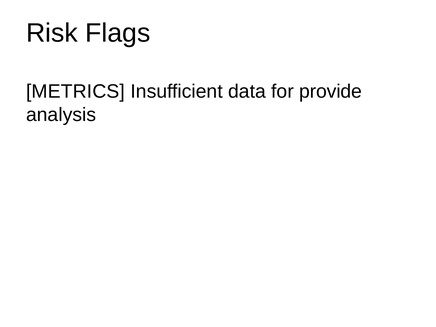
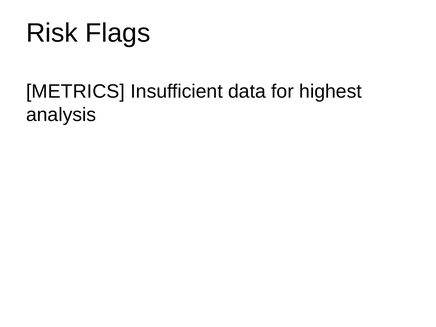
provide: provide -> highest (331, 91)
